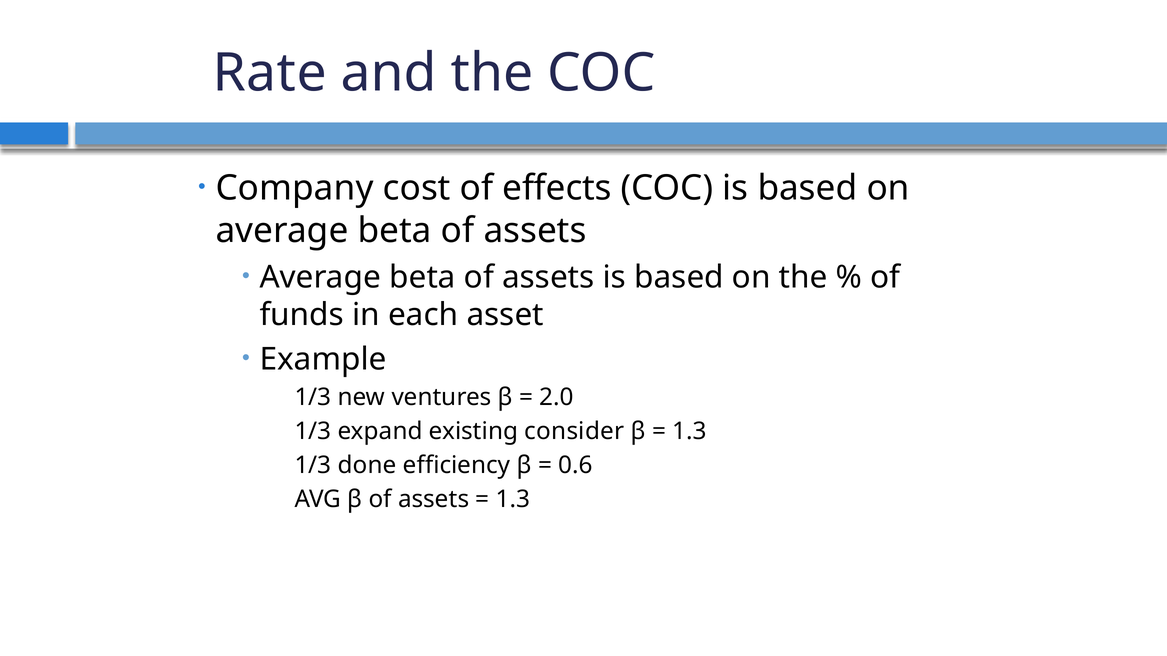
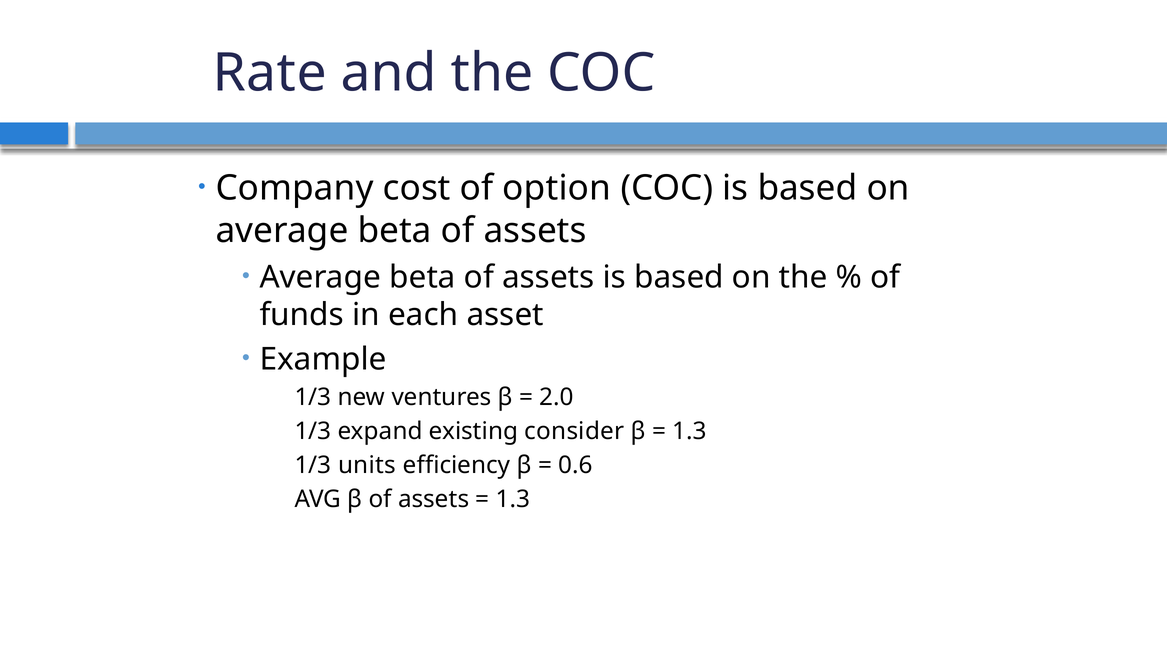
effects: effects -> option (557, 188)
done: done -> units (367, 466)
